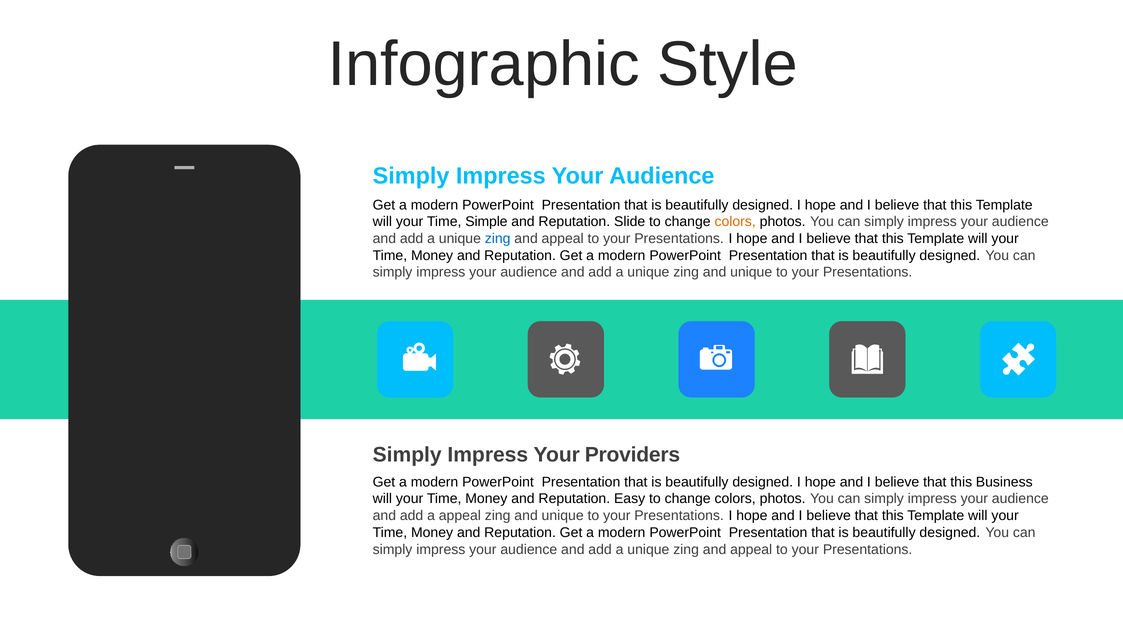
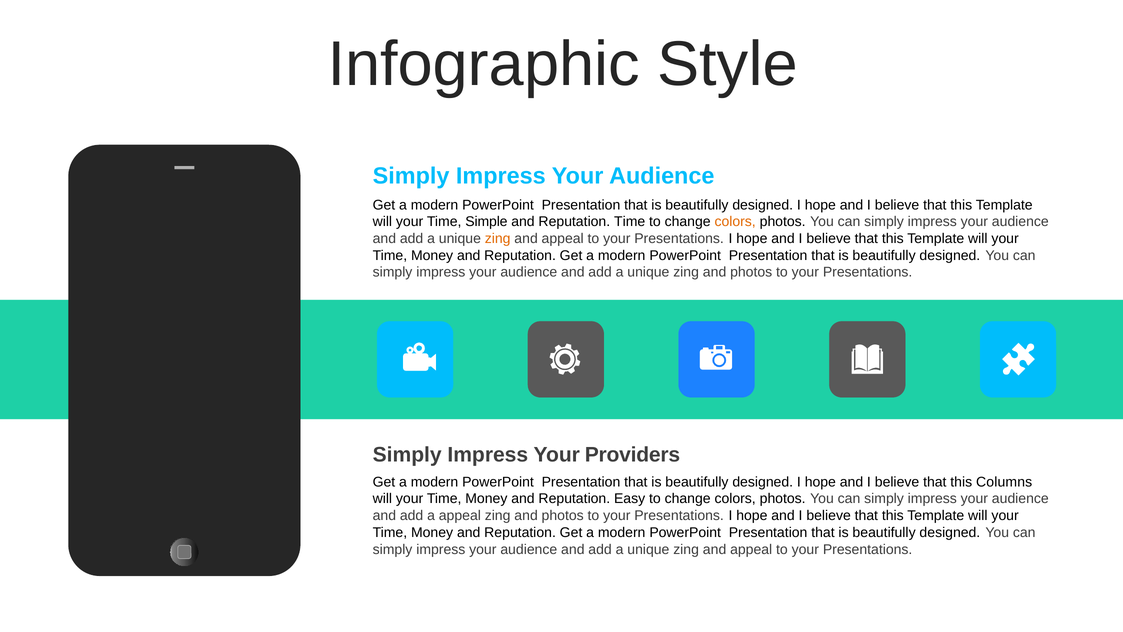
Reputation Slide: Slide -> Time (630, 222)
zing colour: blue -> orange (498, 239)
unique zing and unique: unique -> photos (751, 272)
Business: Business -> Columns (1004, 482)
unique: unique -> photos (563, 515)
